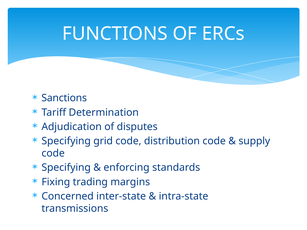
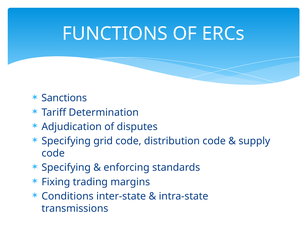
Concerned: Concerned -> Conditions (68, 196)
